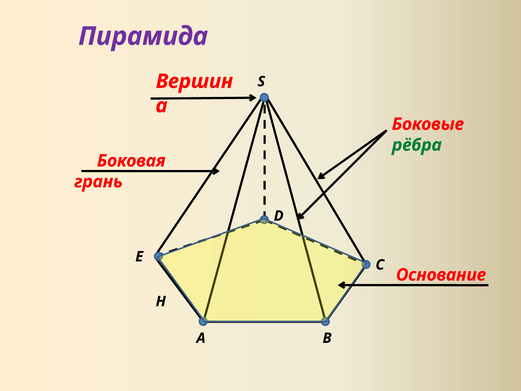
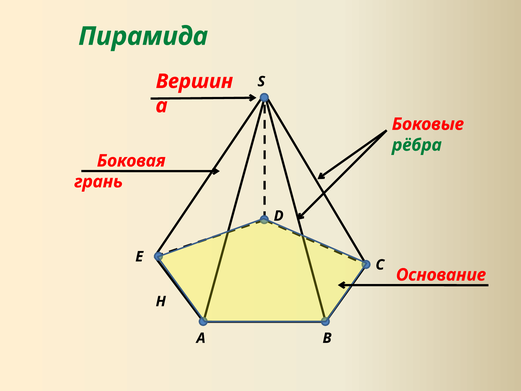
Пирамида colour: purple -> green (143, 36)
